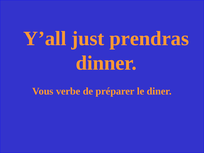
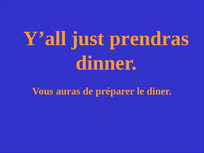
verbe: verbe -> auras (68, 91)
